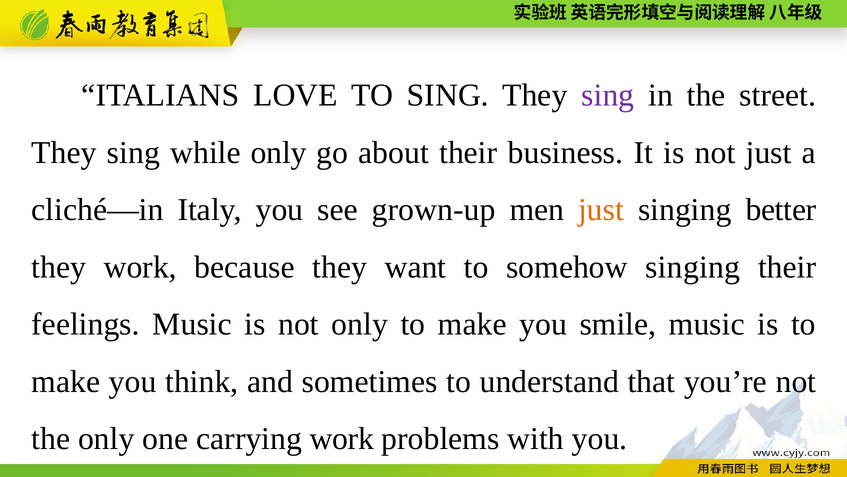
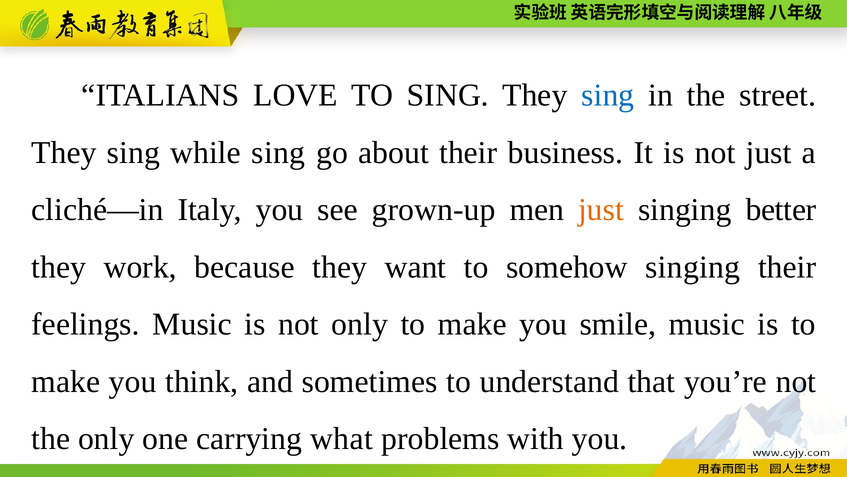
sing colour: purple -> blue (608, 95)
while only: only -> sing (278, 153)
carrying work: work -> what (342, 438)
